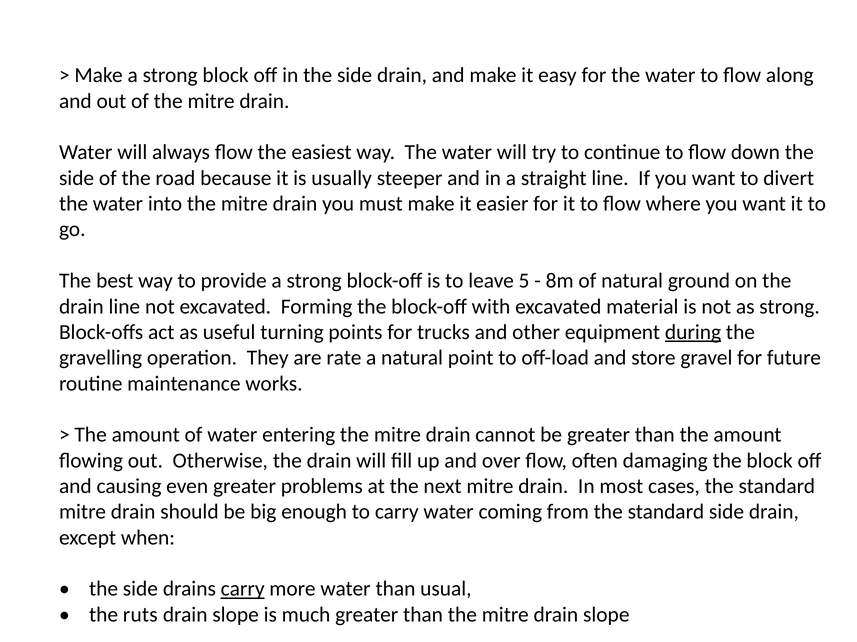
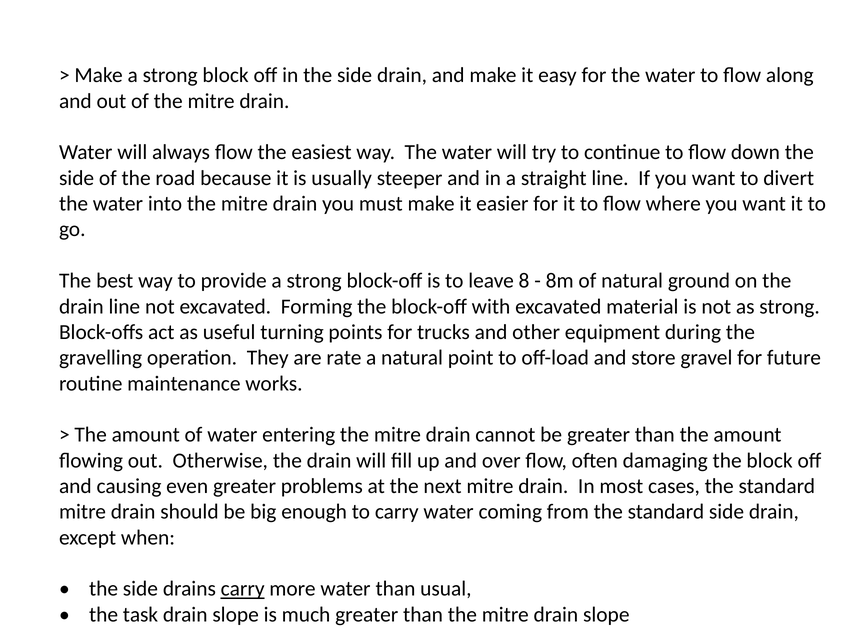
5: 5 -> 8 (524, 281)
during underline: present -> none (693, 333)
ruts: ruts -> task (140, 615)
